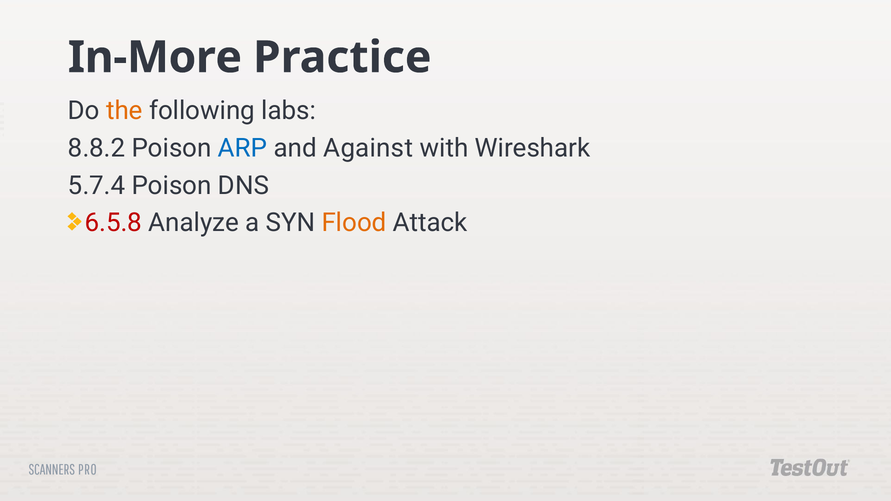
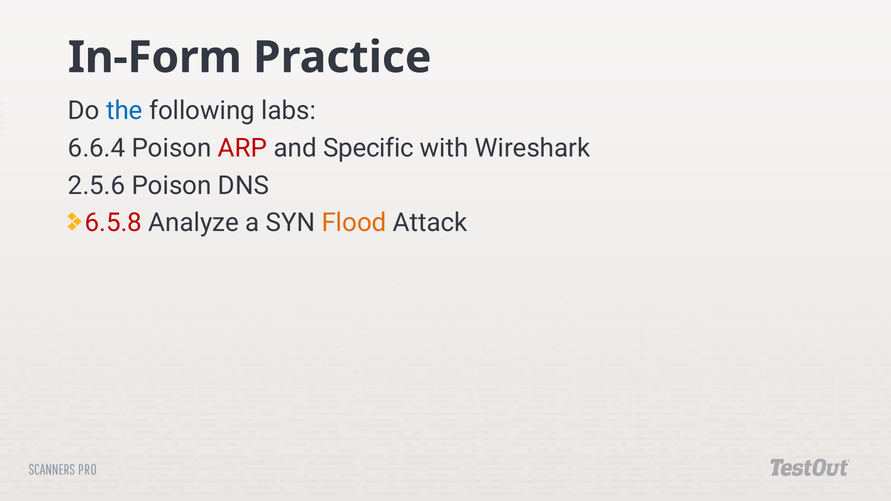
In-More: In-More -> In-Form (155, 57)
the colour: orange -> blue (124, 111)
8.8.2: 8.8.2 -> 6.6.4 (97, 148)
ARP colour: blue -> red (243, 148)
Against: Against -> Specific (369, 148)
5.7.4: 5.7.4 -> 2.5.6 (97, 186)
